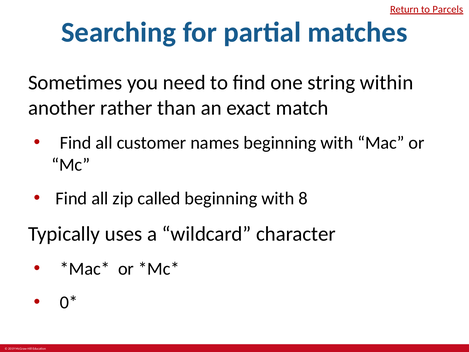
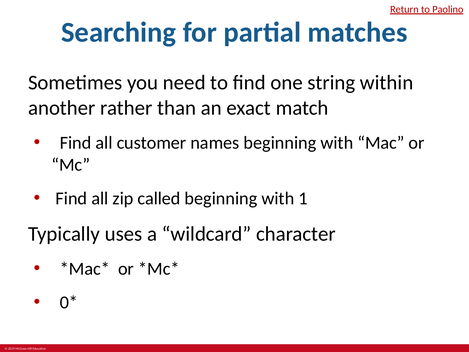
Parcels: Parcels -> Paolino (448, 9)
8: 8 -> 1 (303, 198)
